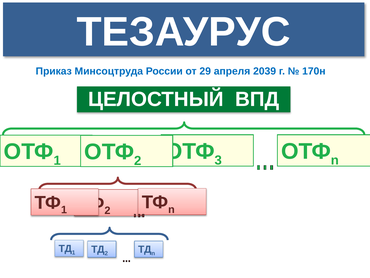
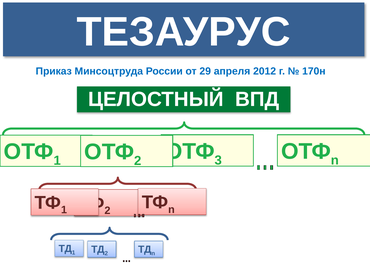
2039: 2039 -> 2012 (265, 71)
